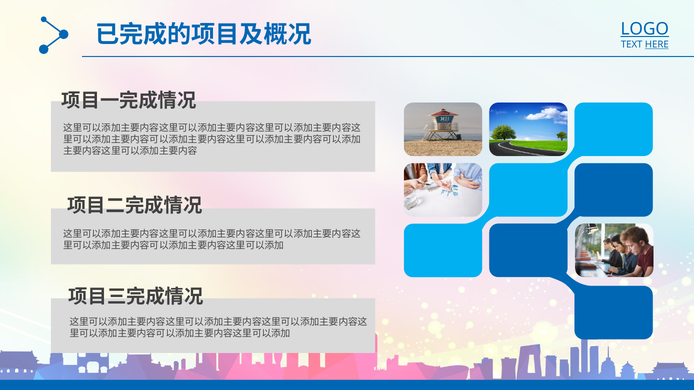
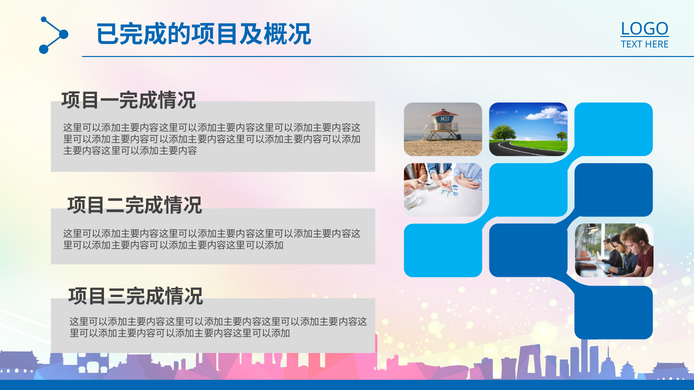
HERE underline: present -> none (657, 45)
